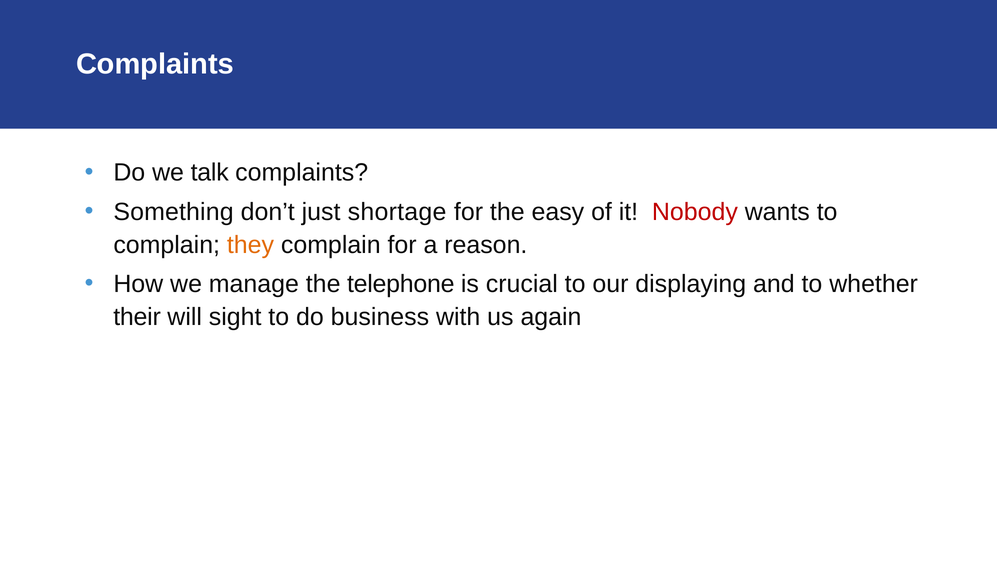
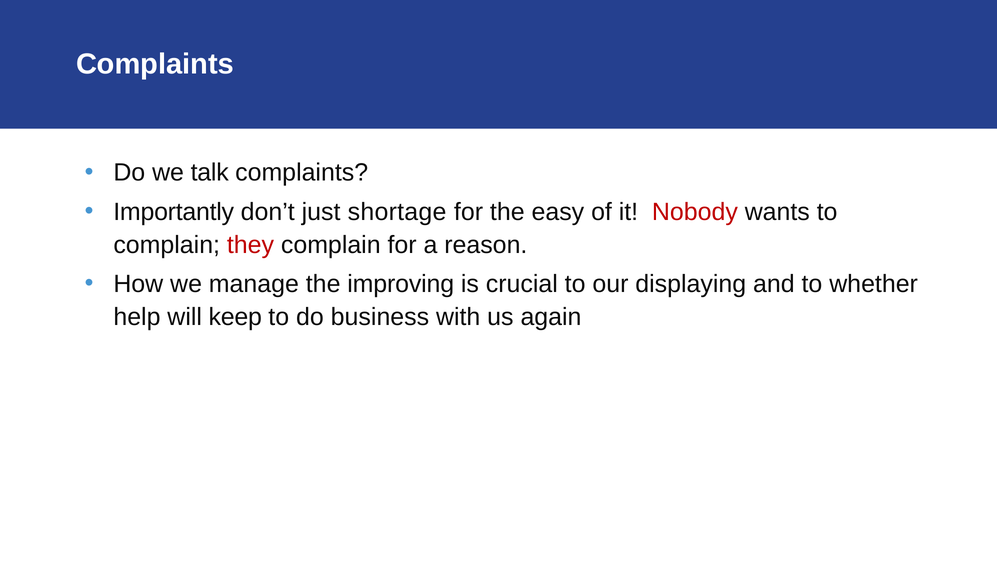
Something: Something -> Importantly (174, 212)
they colour: orange -> red (250, 245)
telephone: telephone -> improving (401, 284)
their: their -> help (137, 317)
sight: sight -> keep (235, 317)
